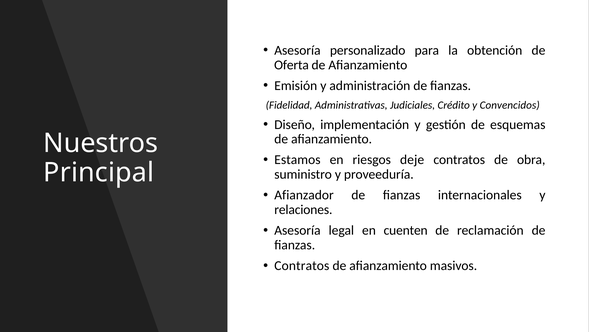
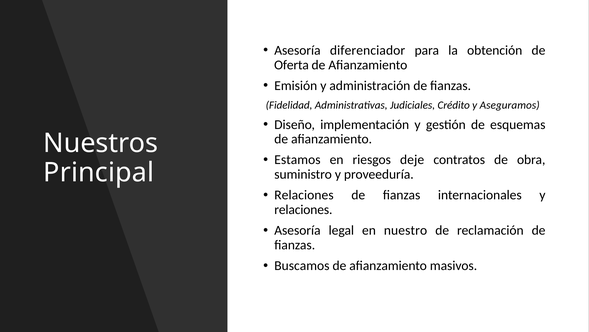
personalizado: personalizado -> diferenciador (368, 50)
Convencidos: Convencidos -> Aseguramos (510, 105)
Afianzador: Afianzador -> Relaciones (304, 195)
cuenten: cuenten -> nuestro (405, 230)
Contratos: Contratos -> Buscamos (302, 265)
